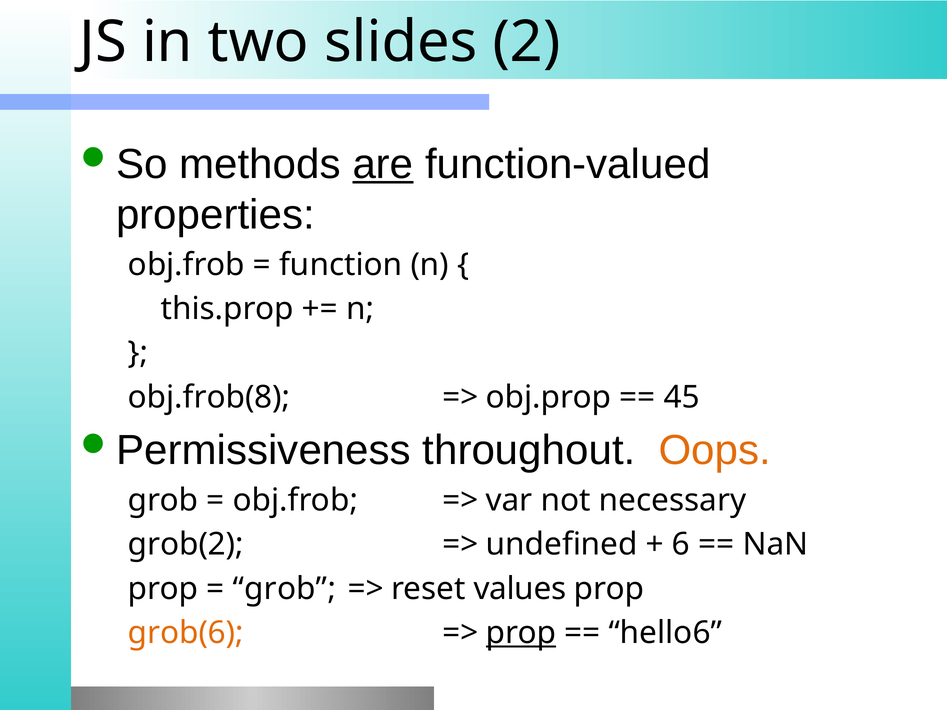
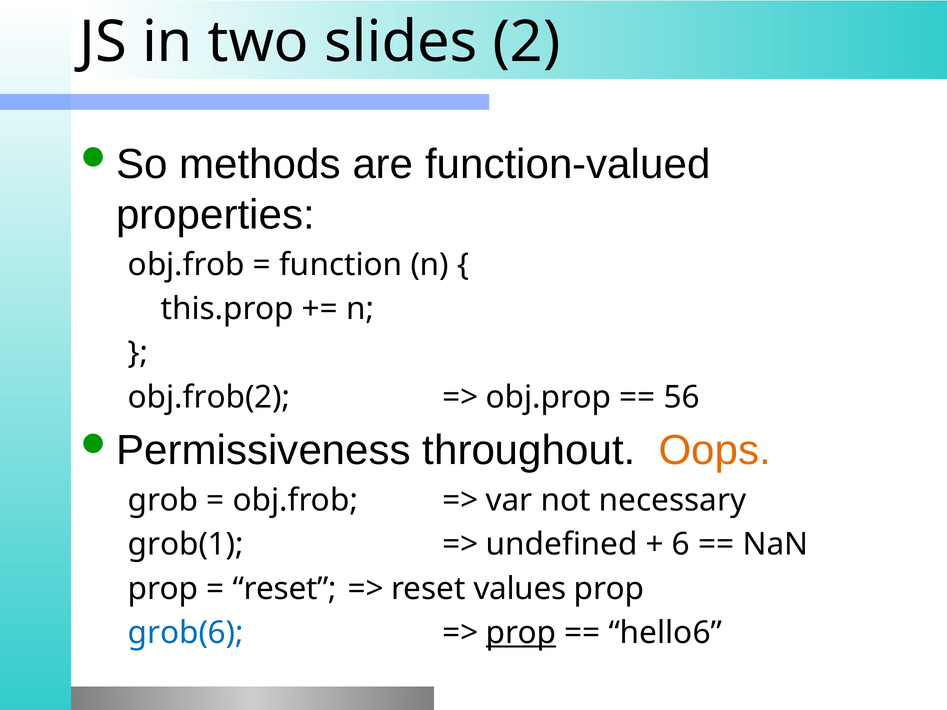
are underline: present -> none (383, 164)
obj.frob(8: obj.frob(8 -> obj.frob(2 (209, 397)
45: 45 -> 56 (682, 397)
grob(2: grob(2 -> grob(1 (186, 545)
grob: grob -> reset (285, 589)
grob(6 colour: orange -> blue (186, 633)
